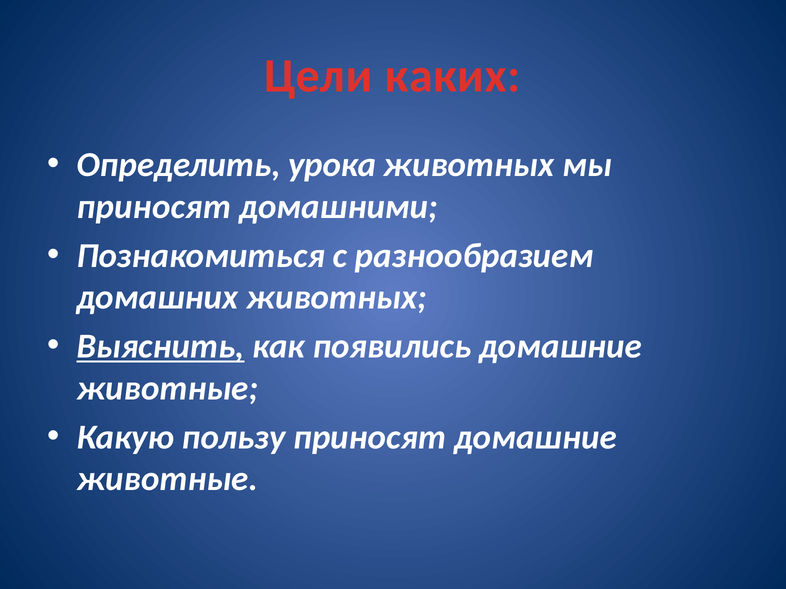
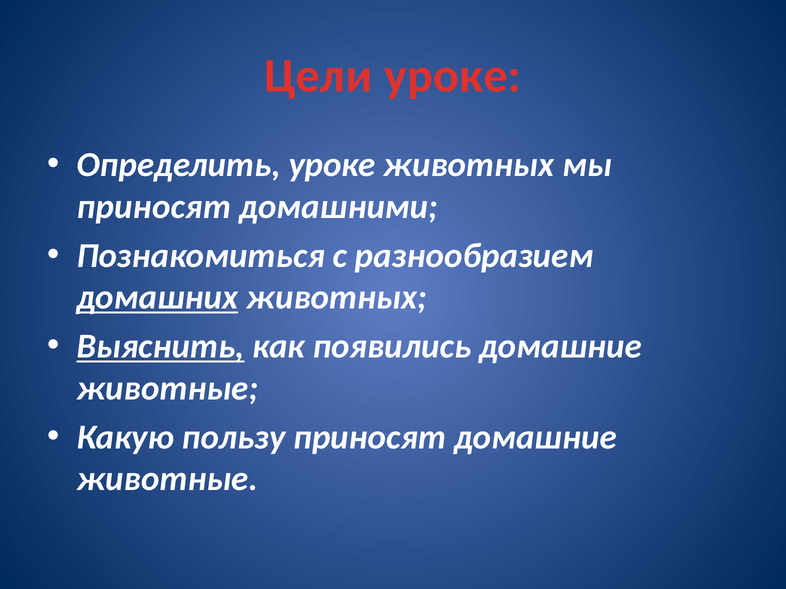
Цели каких: каких -> уроке (453, 76)
Определить урока: урока -> уроке (332, 165)
домашних underline: none -> present (157, 298)
